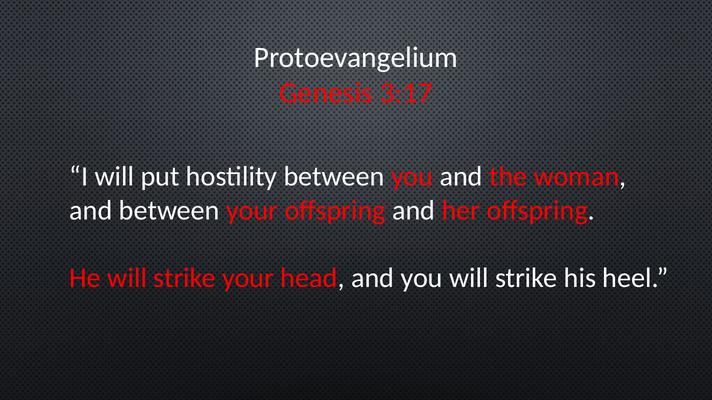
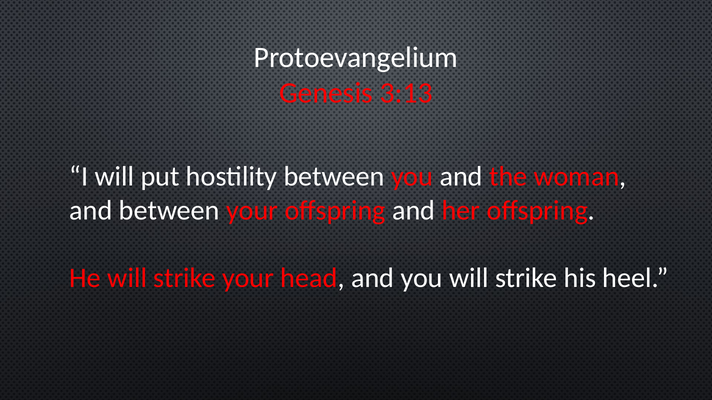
3:17: 3:17 -> 3:13 (406, 93)
